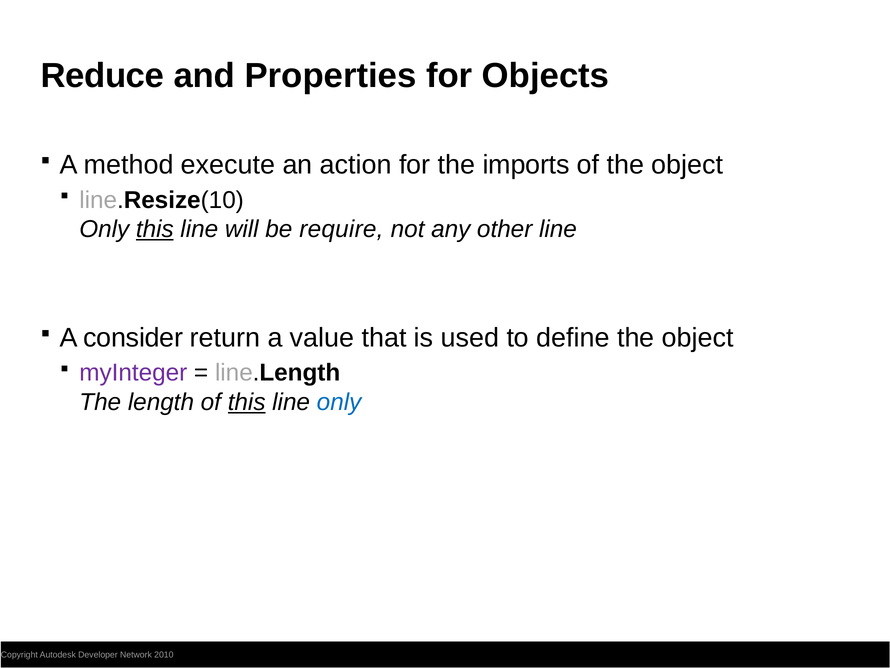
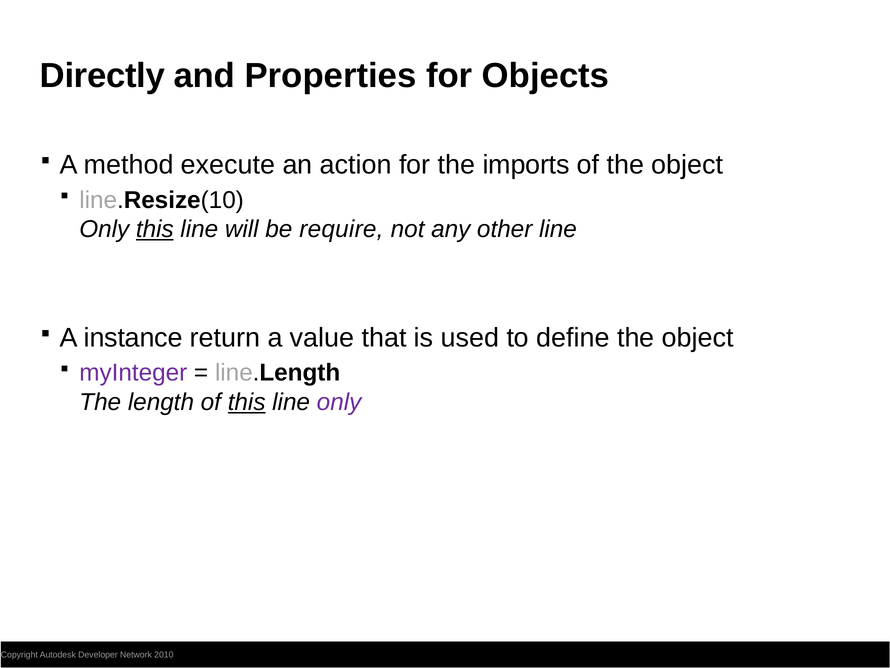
Reduce: Reduce -> Directly (102, 76)
consider: consider -> instance (133, 338)
only colour: blue -> purple (339, 402)
